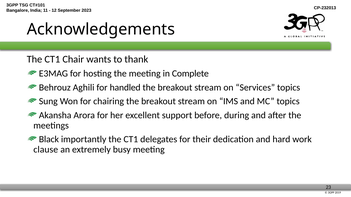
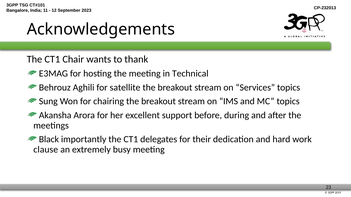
Complete: Complete -> Technical (190, 74)
handled: handled -> satellite (125, 88)
